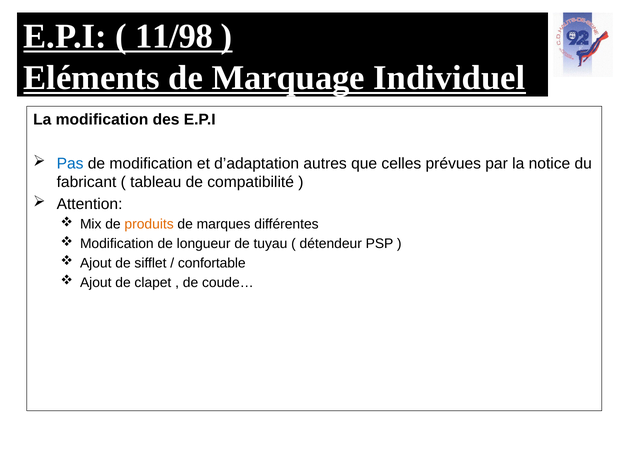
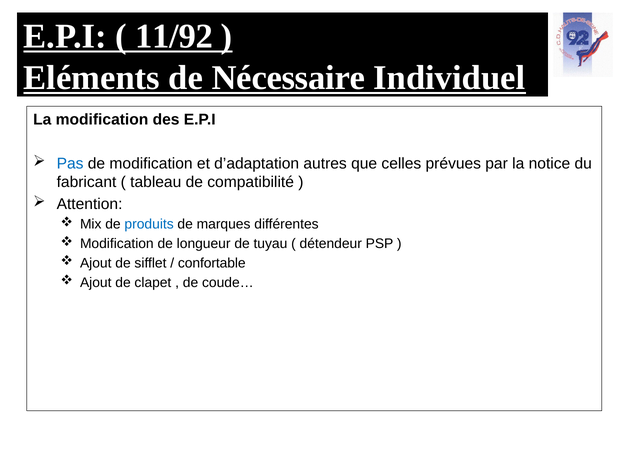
11/98: 11/98 -> 11/92 (174, 36)
Marquage: Marquage -> Nécessaire (288, 78)
produits colour: orange -> blue (149, 224)
